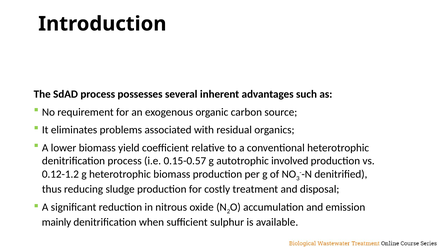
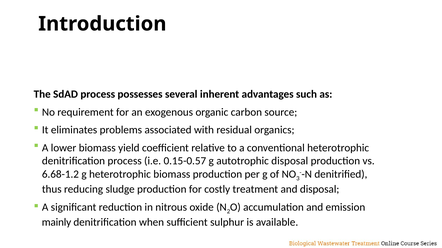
autotrophic involved: involved -> disposal (290, 161)
0.12-1.2: 0.12-1.2 -> 6.68-1.2 (60, 175)
